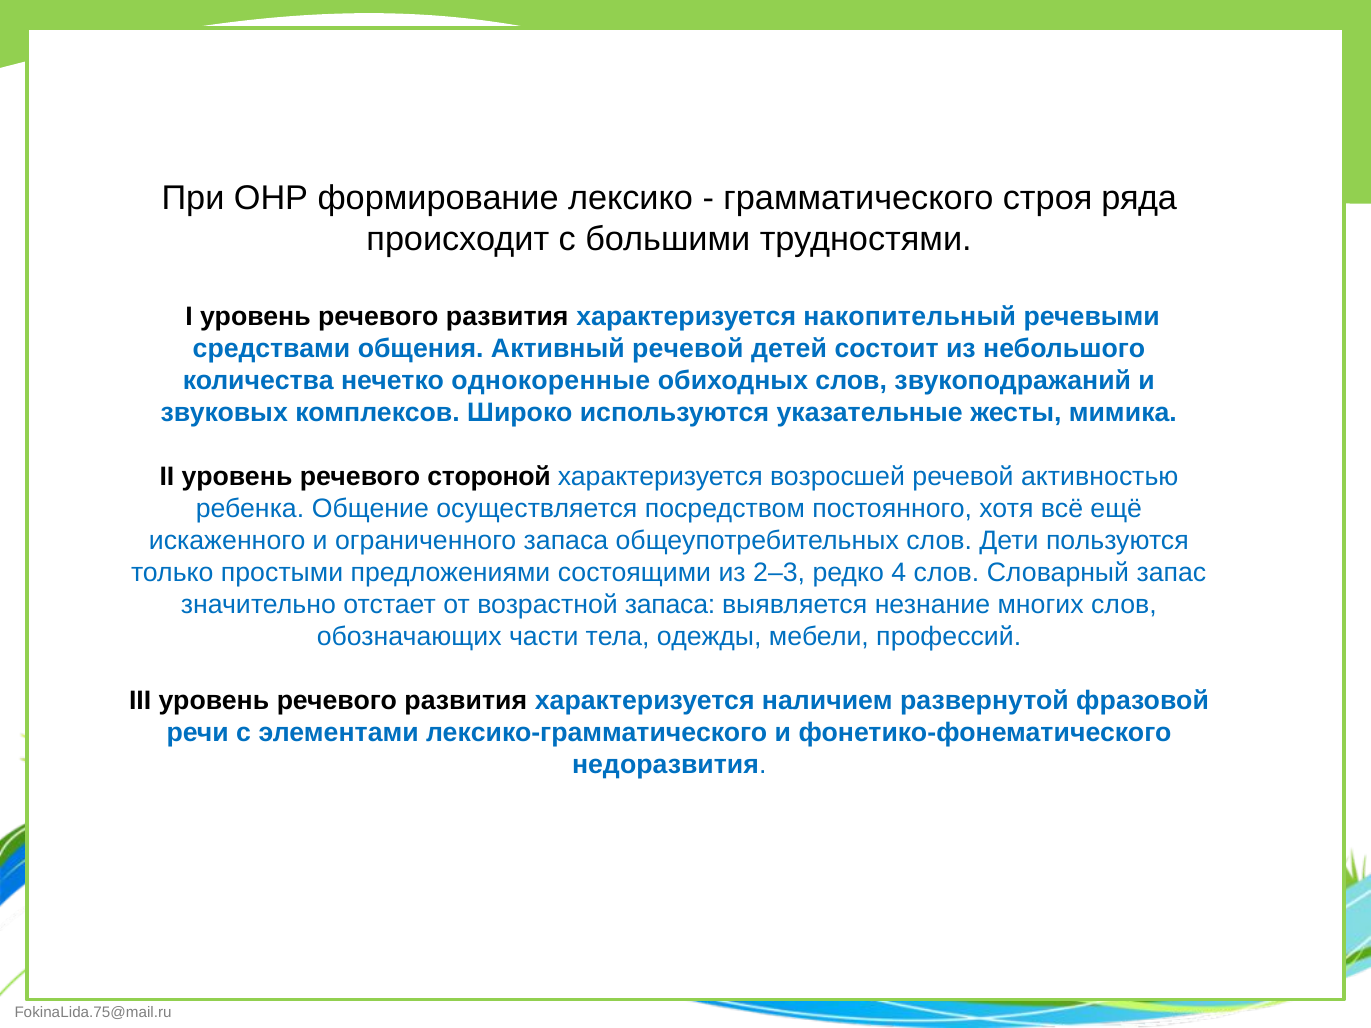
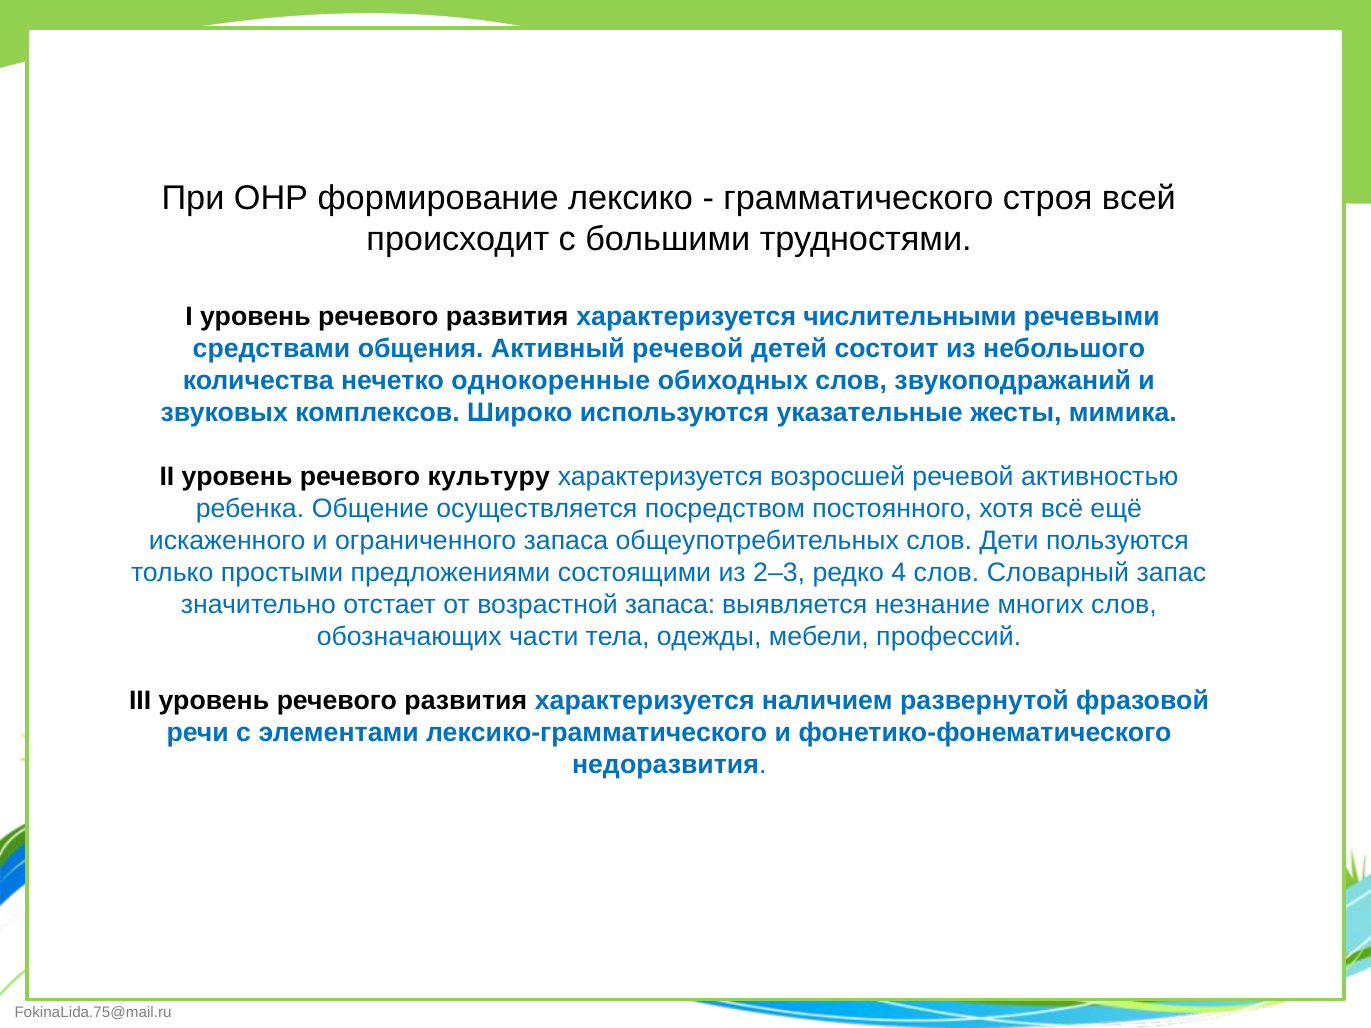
ряда: ряда -> всей (1139, 198)
накопительный: накопительный -> числительными (910, 317)
стороной: стороной -> культуру (489, 477)
